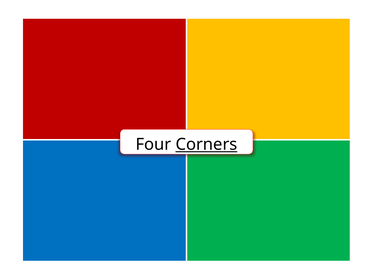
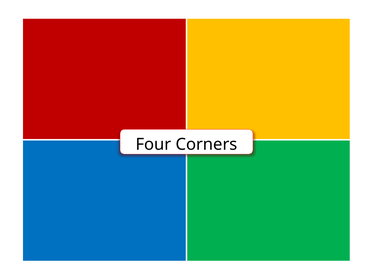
Corners underline: present -> none (206, 144)
